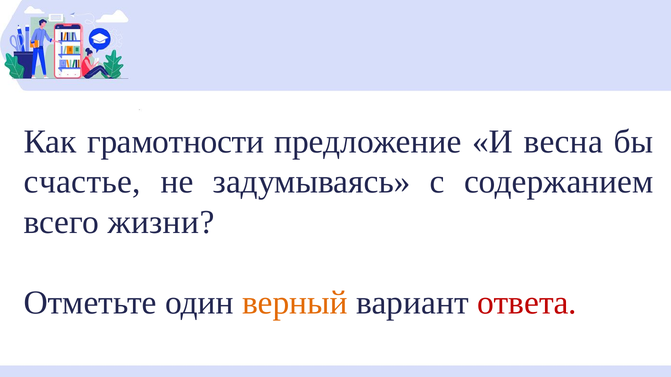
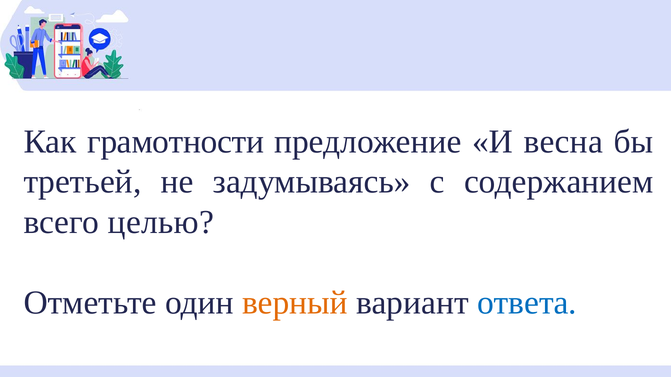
счастье: счастье -> третьей (82, 182)
жизни: жизни -> целью (161, 222)
ответа colour: red -> blue (527, 303)
